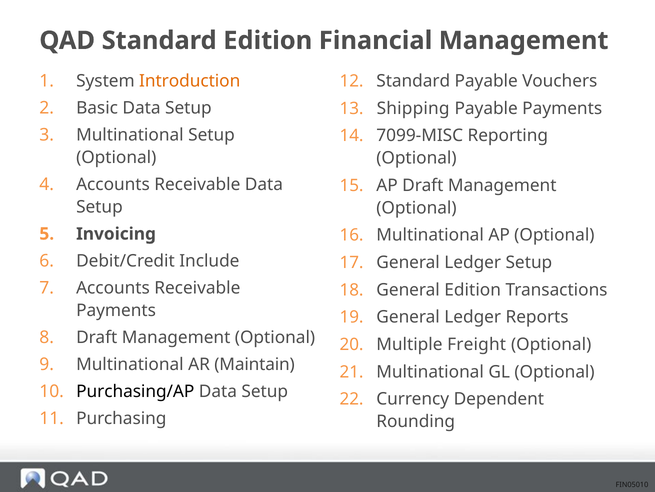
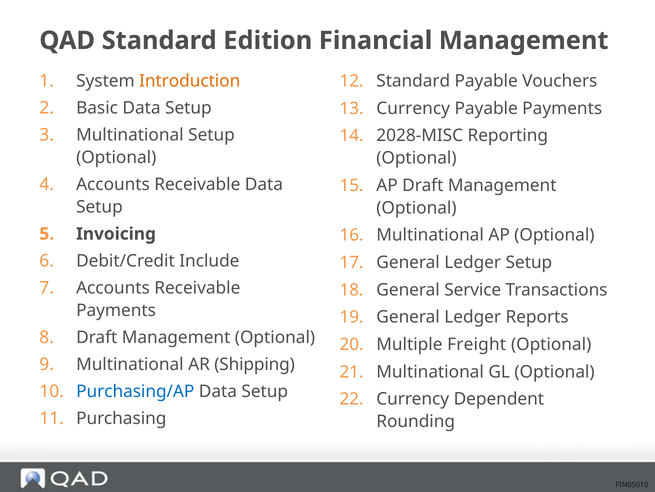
Shipping: Shipping -> Currency (413, 108)
7099-MISC: 7099-MISC -> 2028-MISC (420, 135)
General Edition: Edition -> Service (473, 289)
Maintain: Maintain -> Shipping (255, 364)
Purchasing/AP colour: black -> blue (135, 391)
